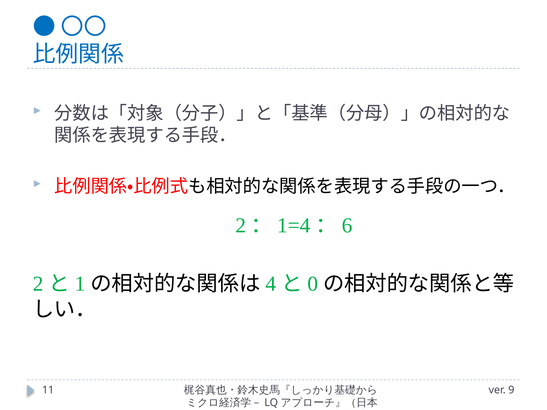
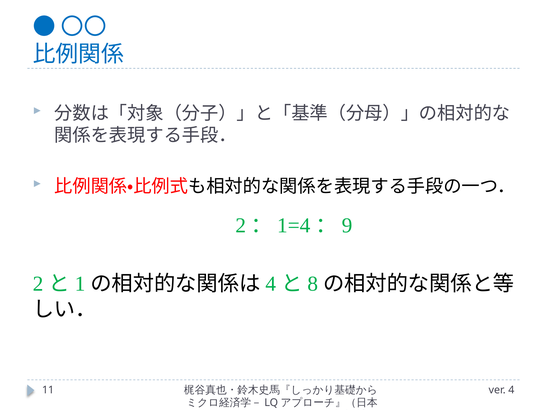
6: 6 -> 9 (347, 226)
0: 0 -> 8 (313, 284)
ver 9: 9 -> 4 (511, 390)
